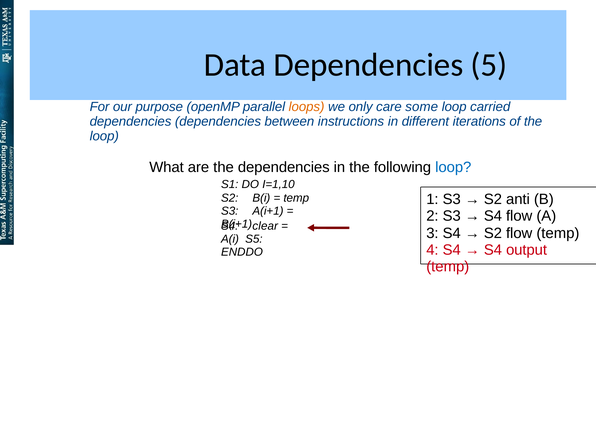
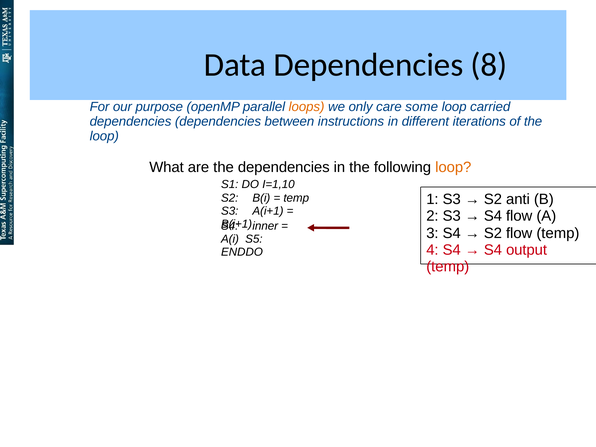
5: 5 -> 8 (489, 65)
loop colour: blue -> orange (453, 167)
clear: clear -> inner (265, 226)
